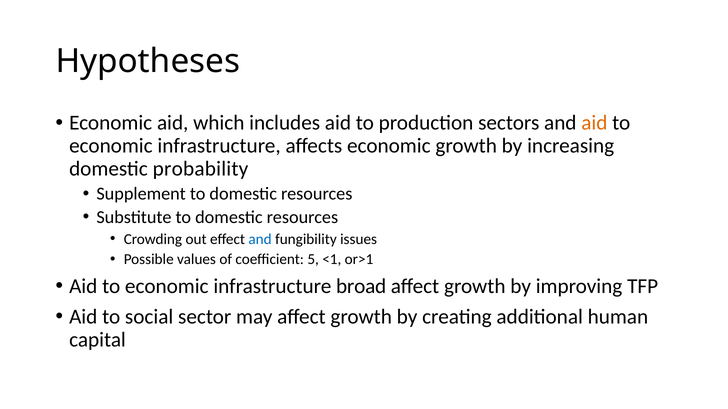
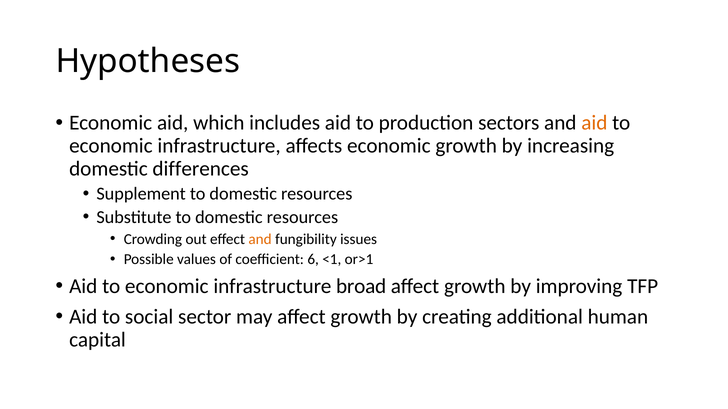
probability: probability -> differences (201, 169)
and colour: blue -> orange (260, 239)
5: 5 -> 6 (313, 259)
